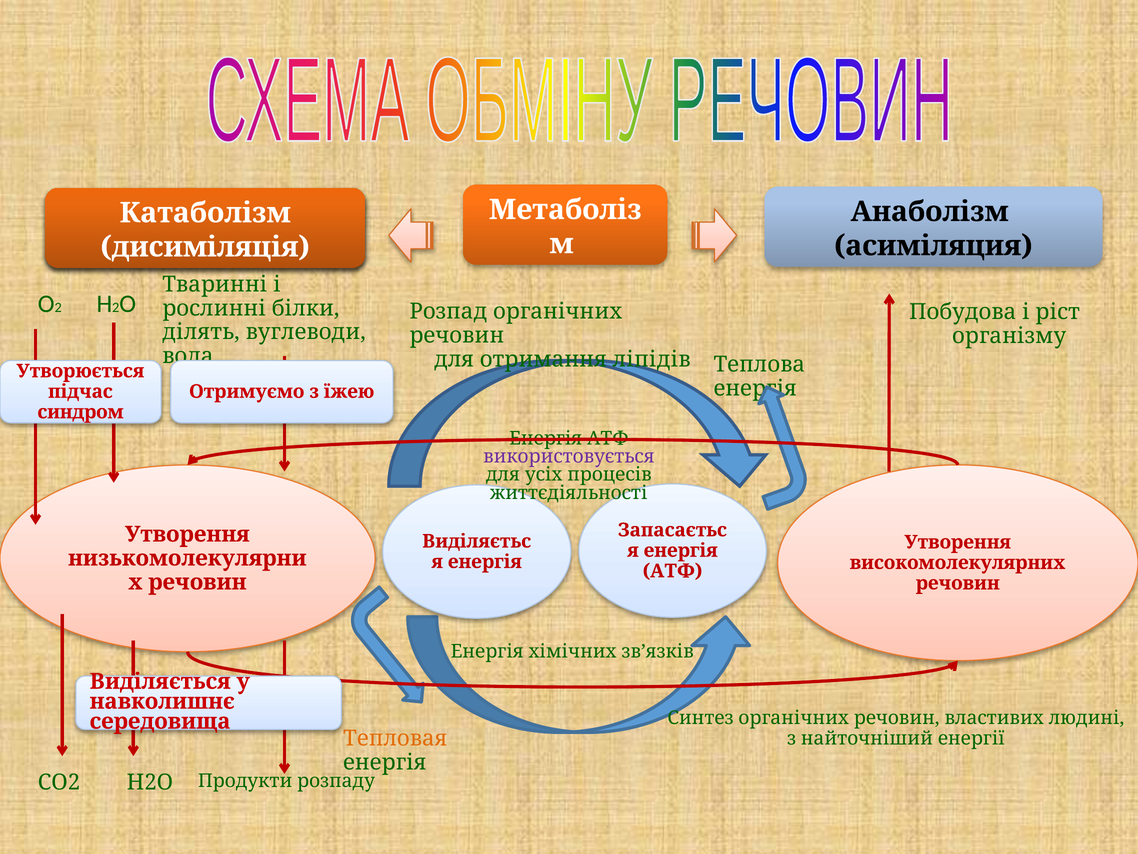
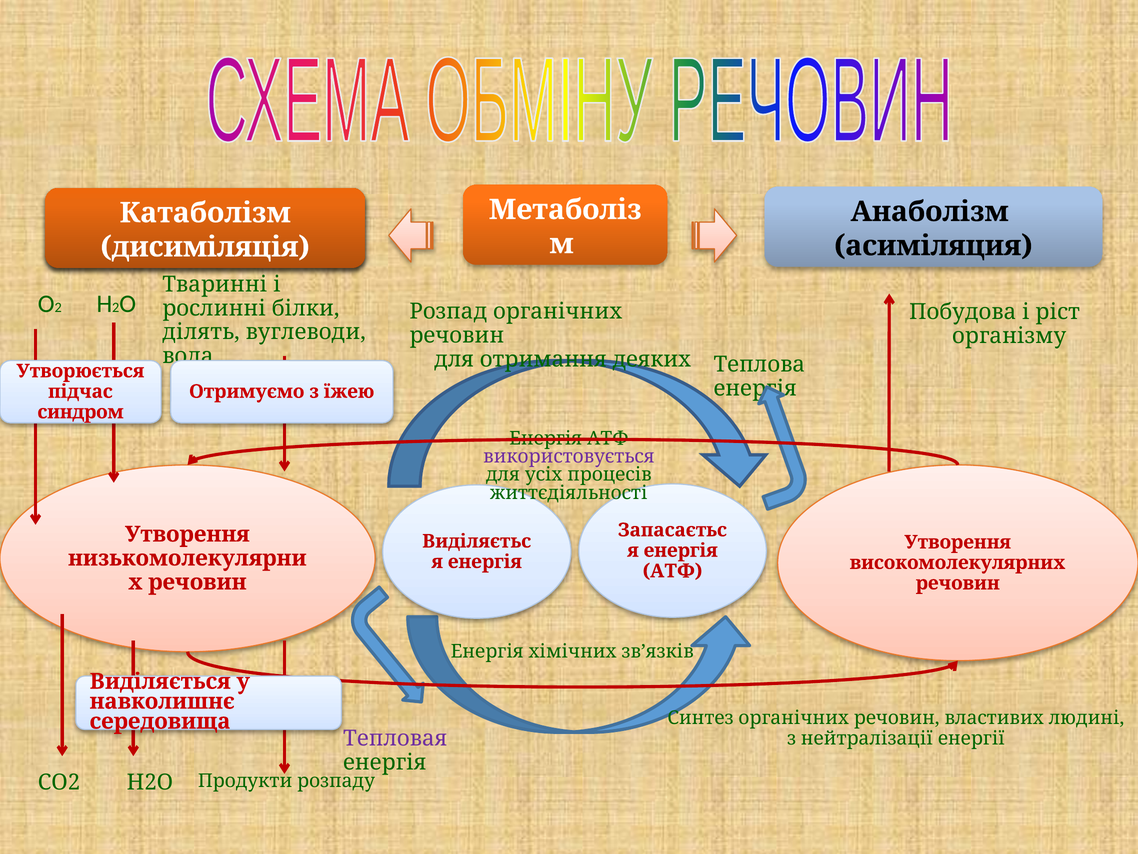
ліпідів: ліпідів -> деяких (652, 359)
Тепловая colour: orange -> purple (395, 738)
найточніший: найточніший -> нейтралізації (867, 738)
